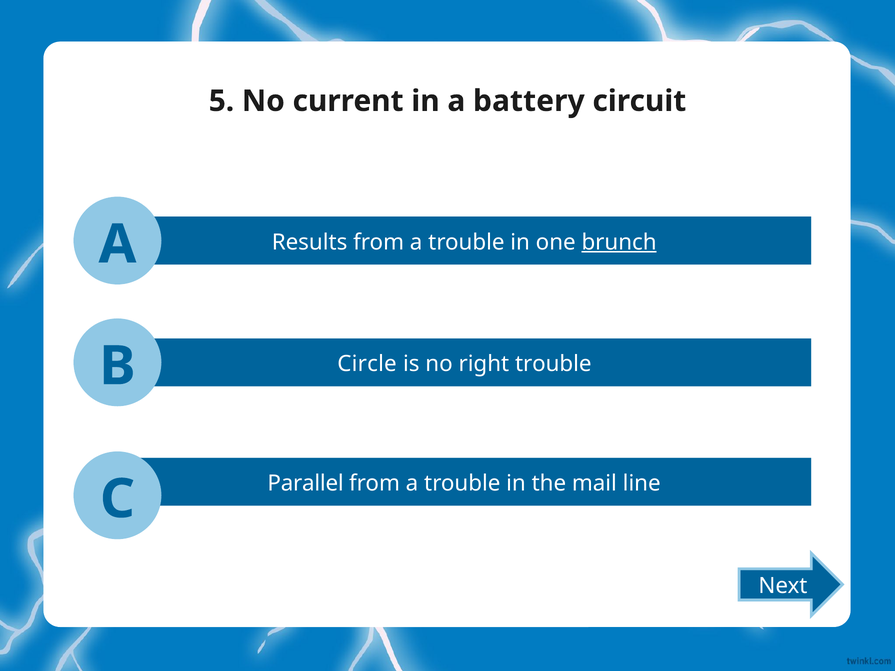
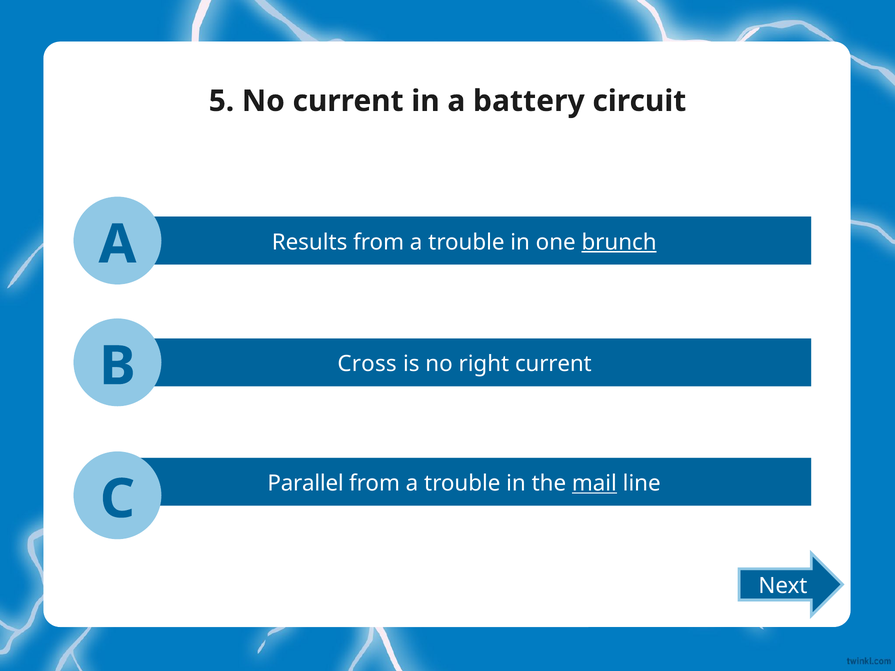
Circle: Circle -> Cross (367, 364)
right trouble: trouble -> current (553, 364)
mail underline: none -> present (594, 484)
